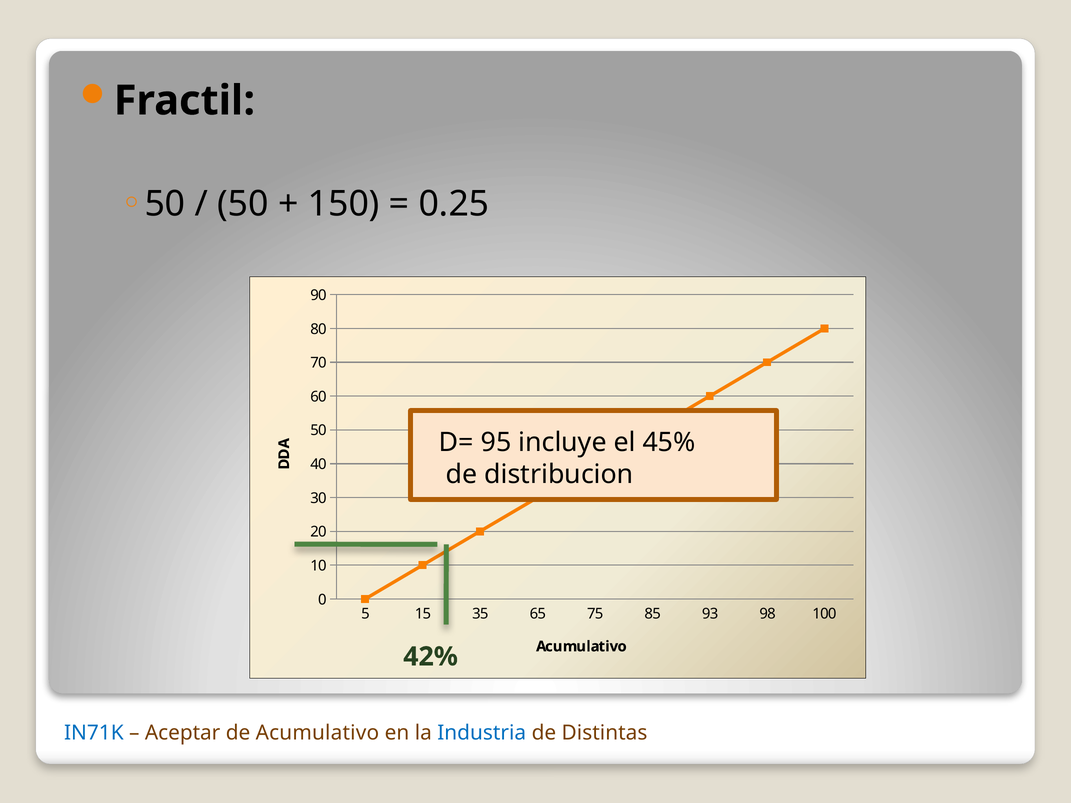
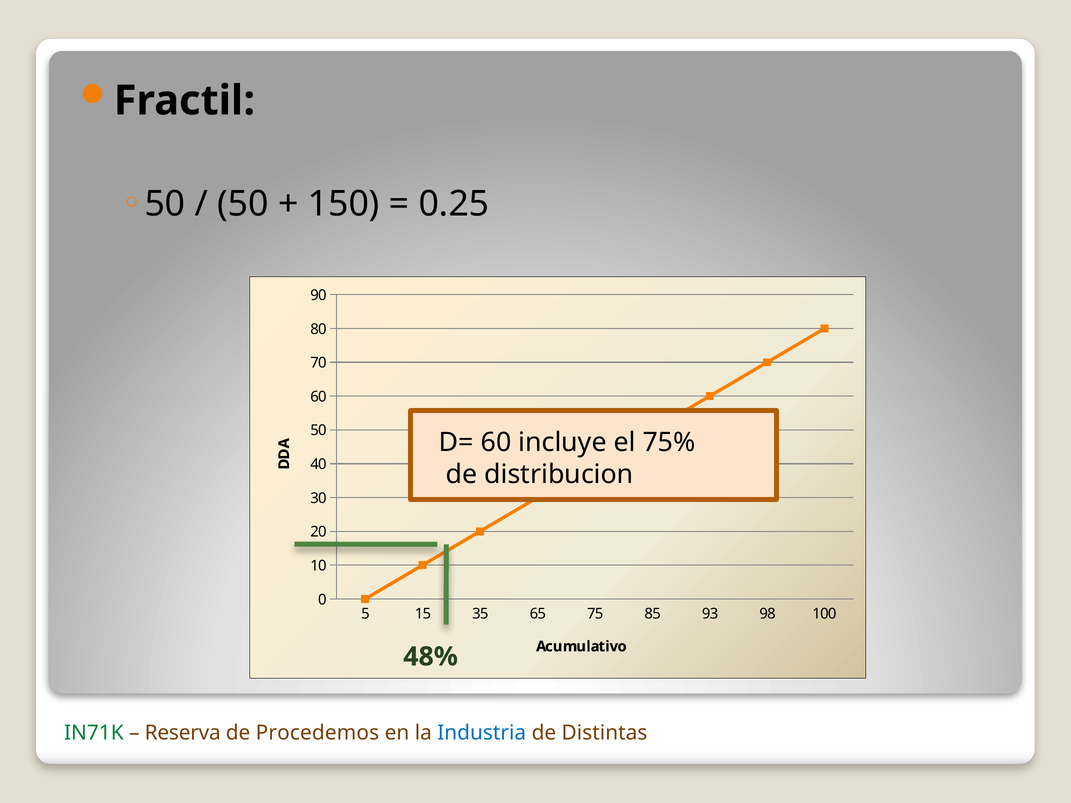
D= 95: 95 -> 60 (496, 443)
45%: 45% -> 75% (669, 443)
42%: 42% -> 48% (431, 657)
IN71K colour: blue -> green (94, 733)
Aceptar: Aceptar -> Reserva (183, 733)
de Acumulativo: Acumulativo -> Procedemos (317, 733)
